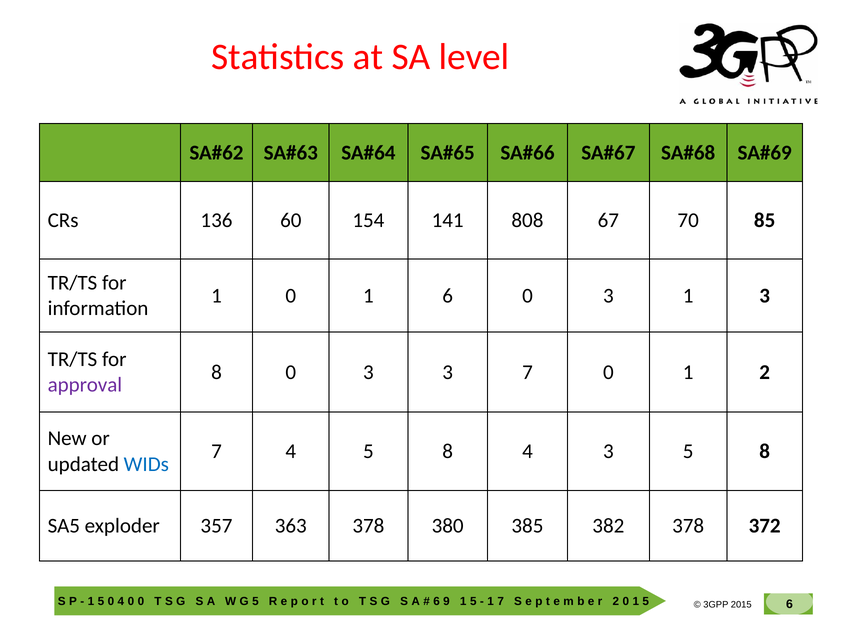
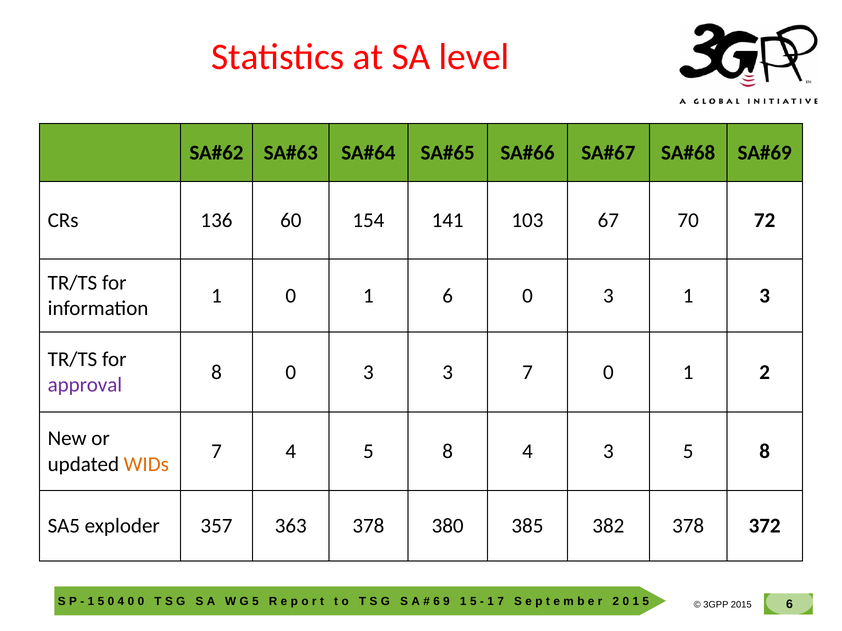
808: 808 -> 103 (527, 221)
85: 85 -> 72 (765, 221)
WIDs colour: blue -> orange (146, 465)
